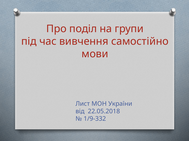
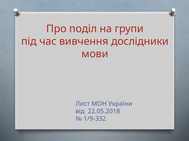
самостійно: самостійно -> дослідники (140, 42)
